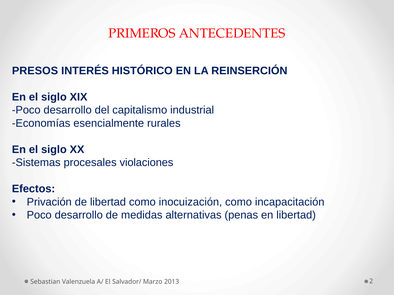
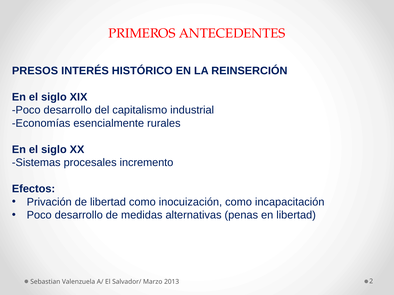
violaciones: violaciones -> incremento (146, 163)
